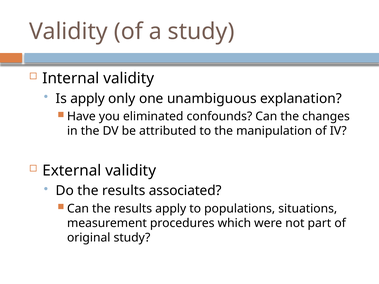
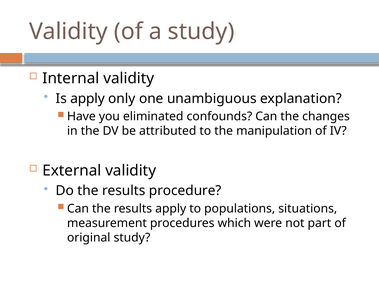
associated: associated -> procedure (185, 191)
